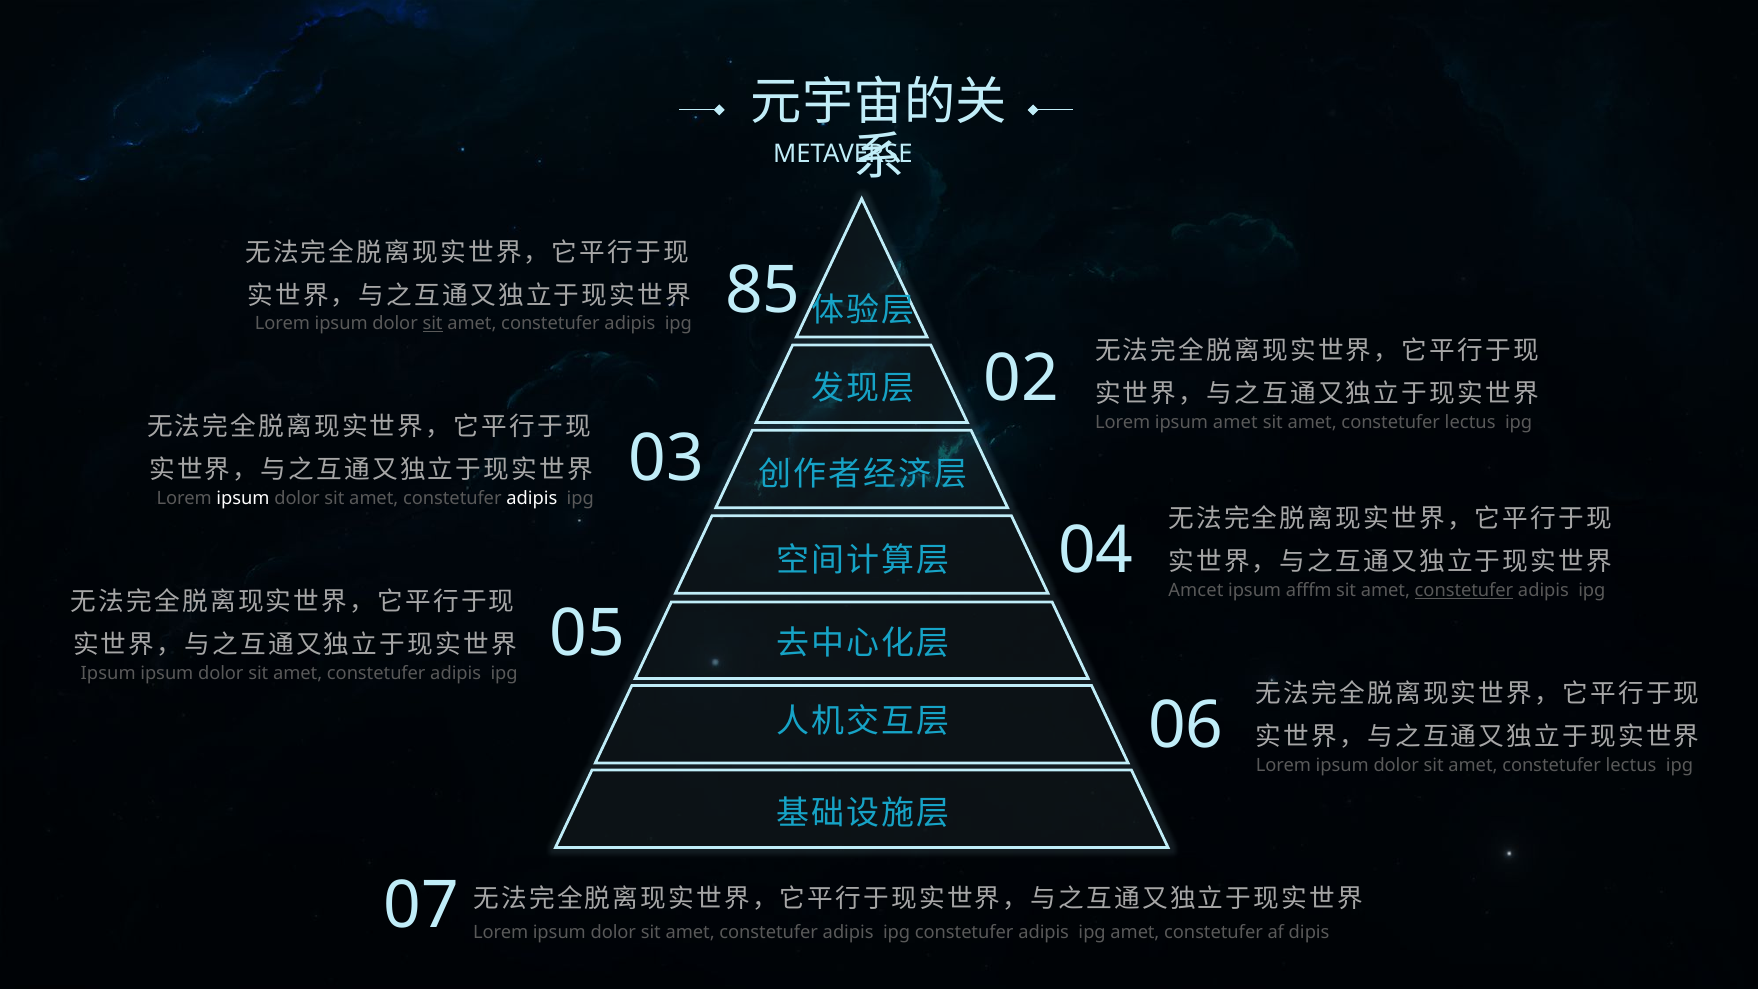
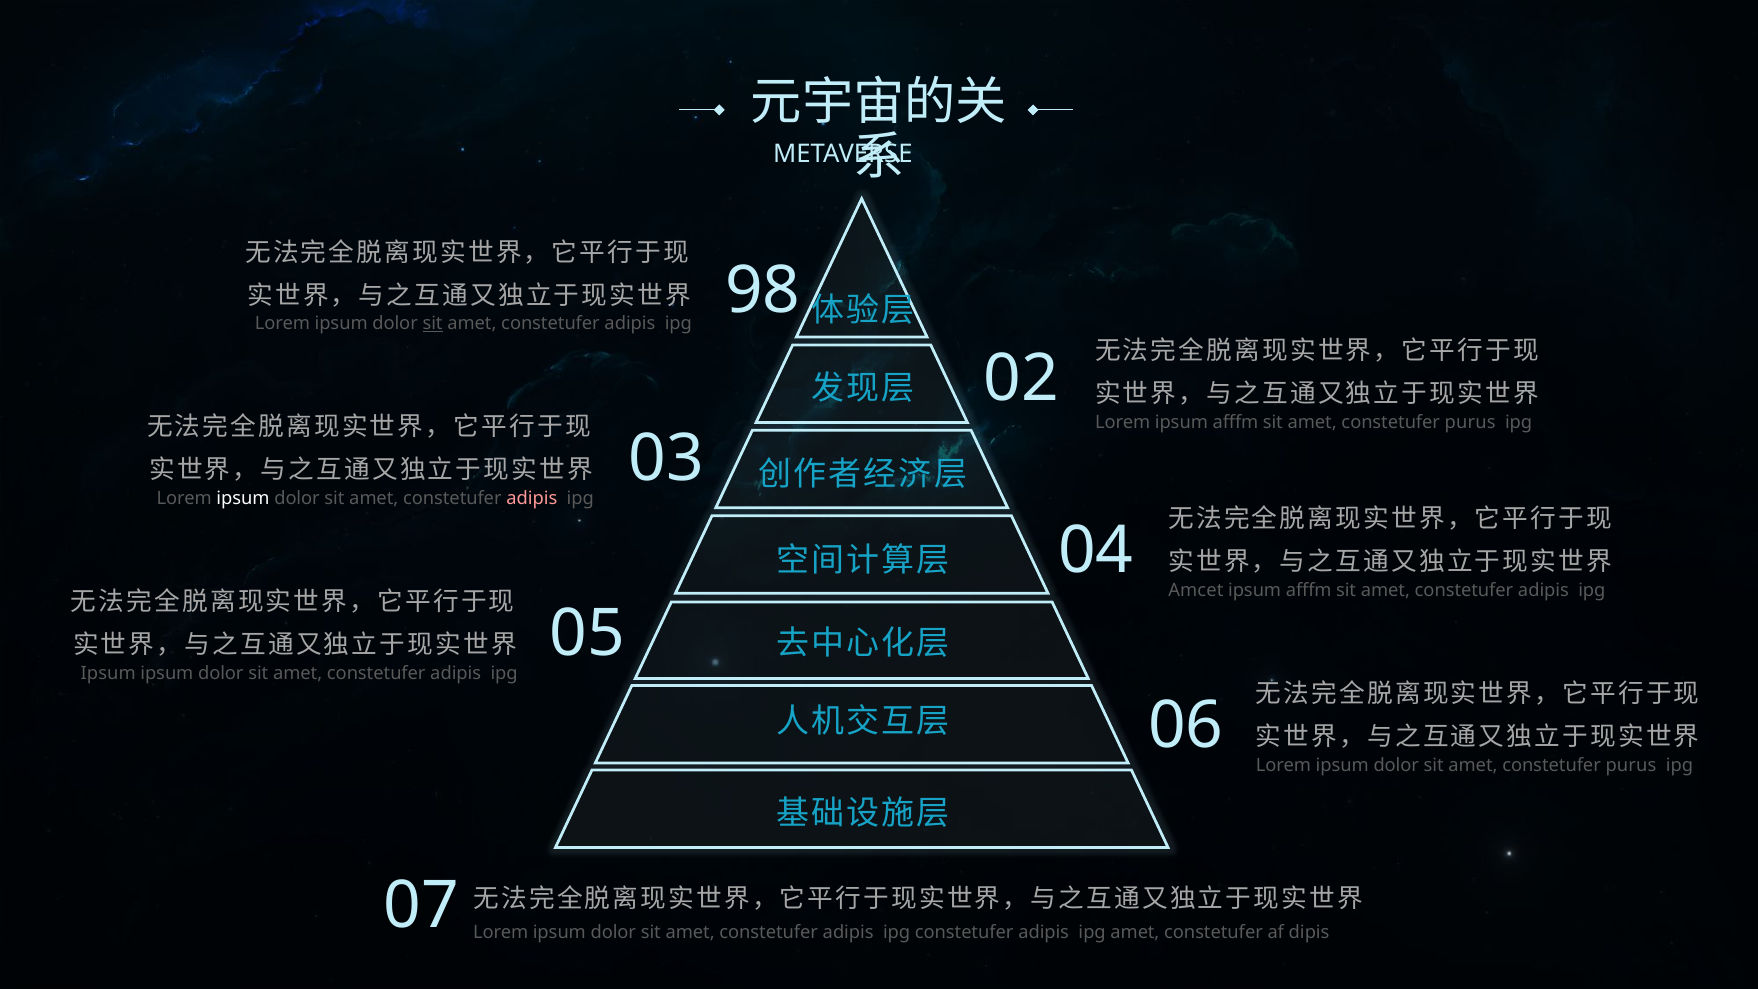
85: 85 -> 98 (763, 291)
Lorem ipsum amet: amet -> afffm (1235, 422)
lectus: lectus -> purus (1470, 422)
adipis colour: white -> pink (532, 498)
constetufer underline: present -> none (1464, 590)
lectus: lectus -> purus (1631, 765)
